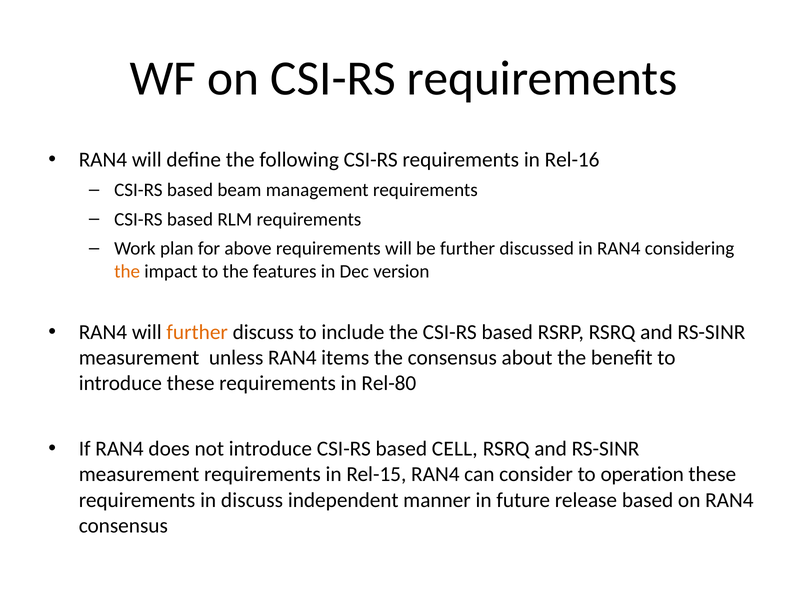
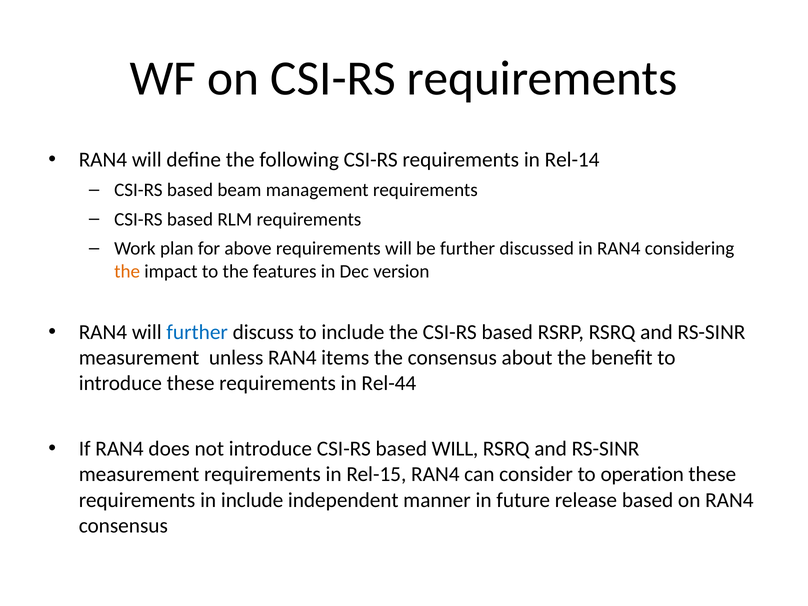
Rel-16: Rel-16 -> Rel-14 (572, 160)
further colour: orange -> blue (197, 332)
Rel-80: Rel-80 -> Rel-44 (389, 383)
based CELL: CELL -> WILL (455, 449)
in discuss: discuss -> include (252, 500)
